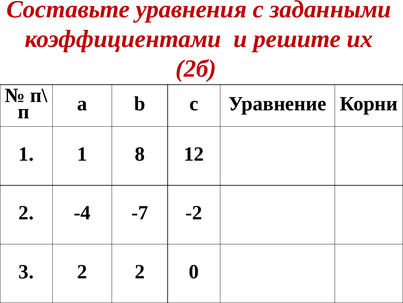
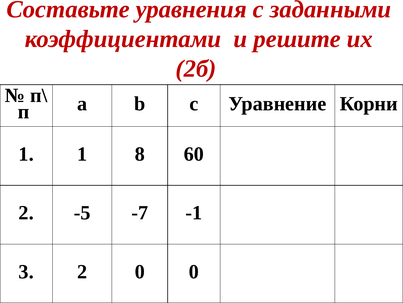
12: 12 -> 60 (194, 154)
-4: -4 -> -5 (82, 212)
-2: -2 -> -1 (194, 212)
2 2: 2 -> 0 (140, 271)
